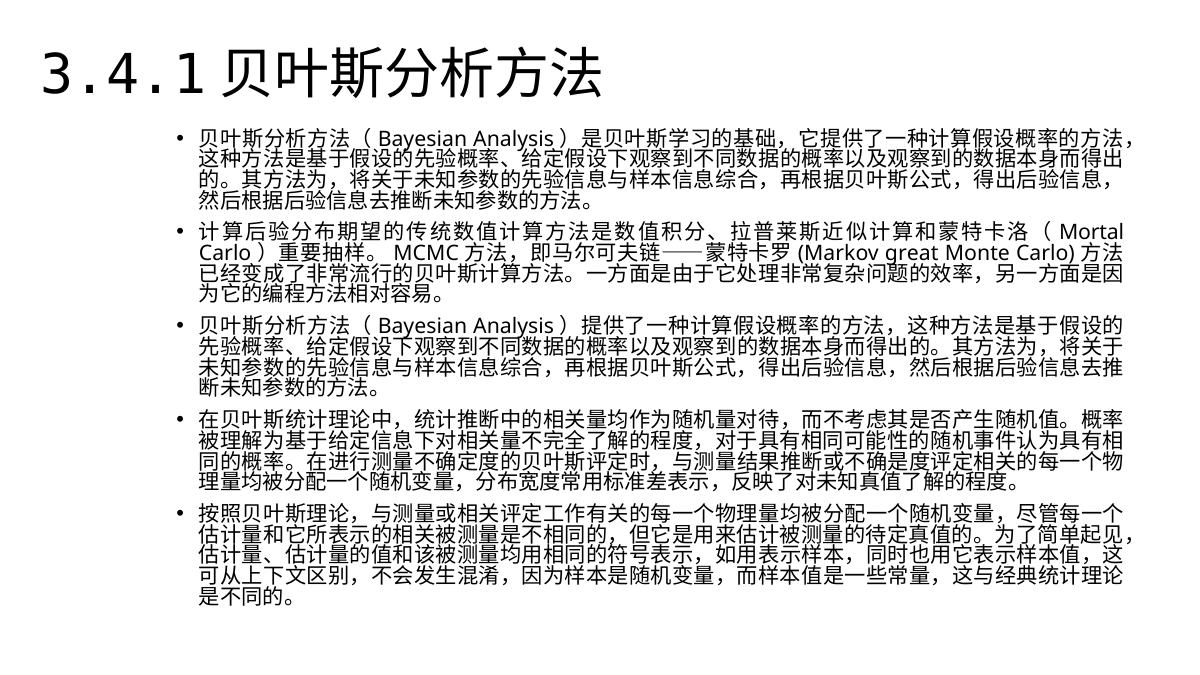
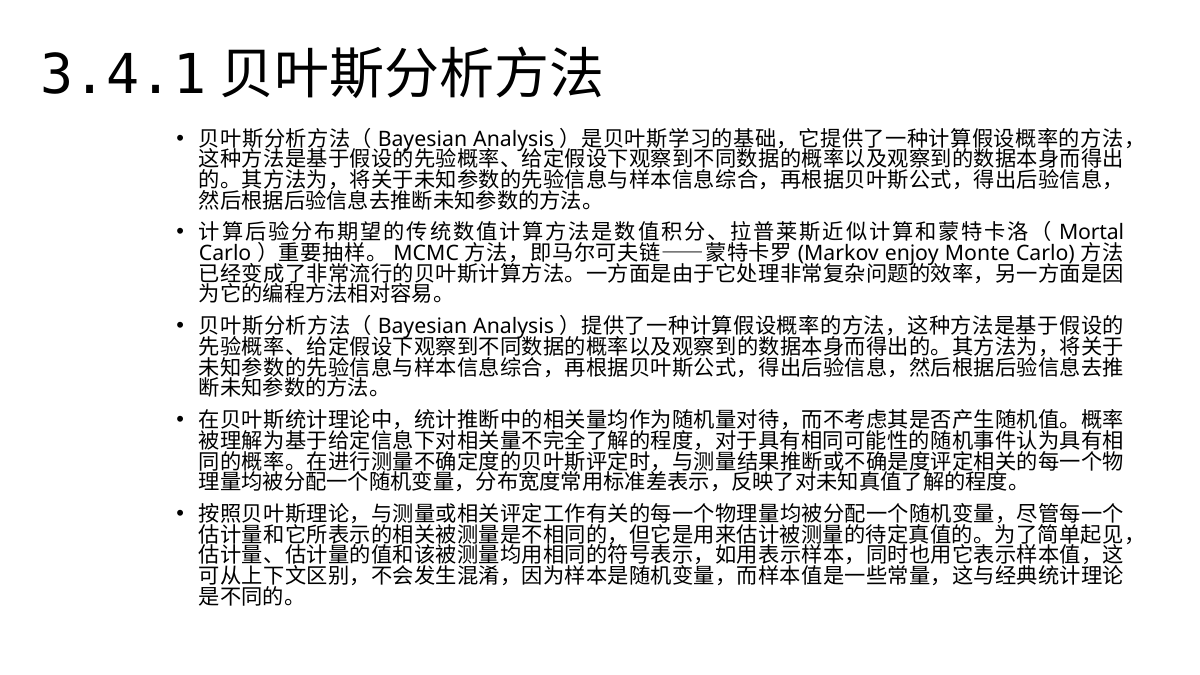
great: great -> enjoy (912, 254)
